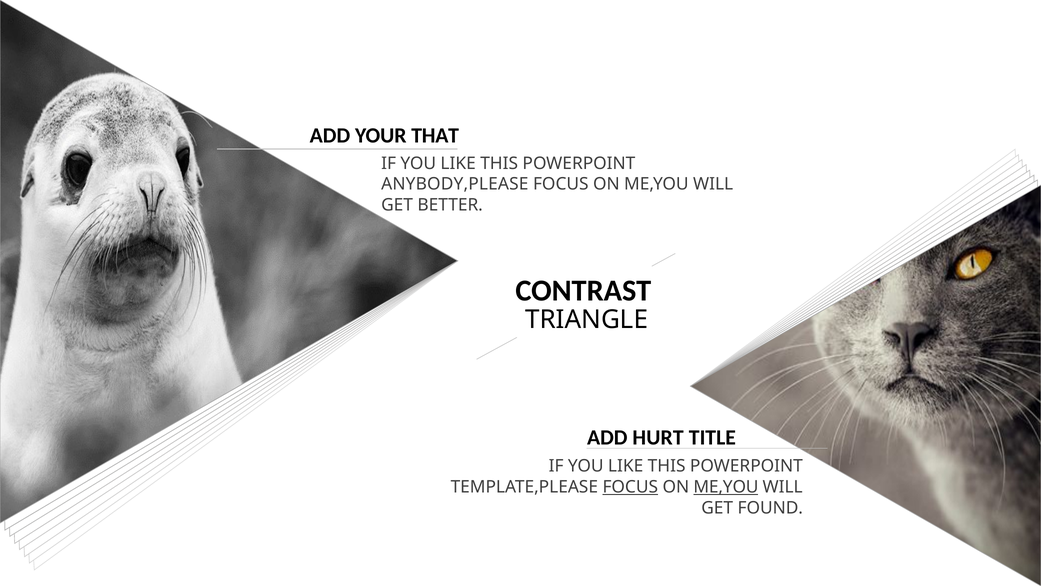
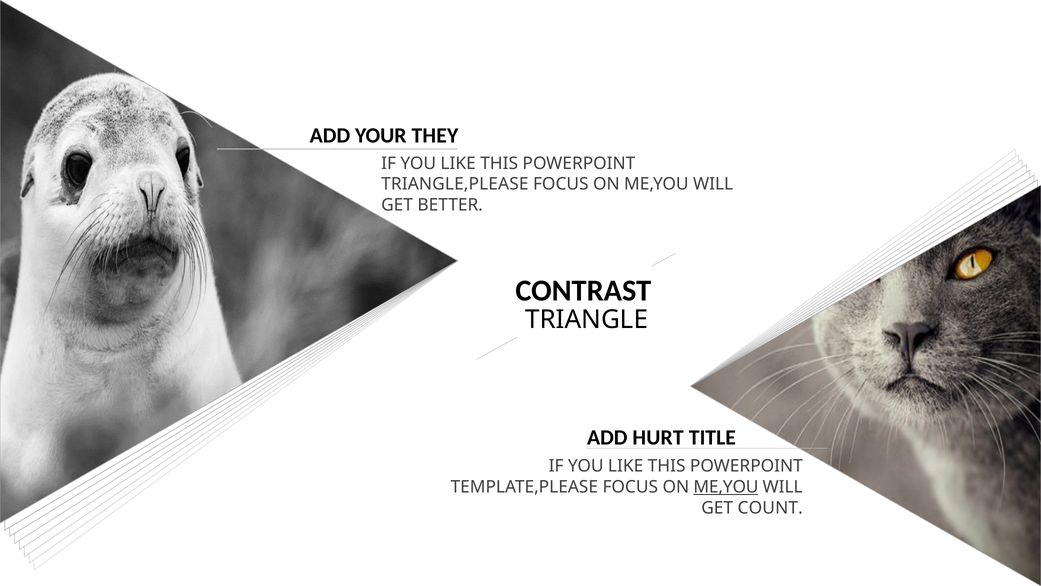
THAT: THAT -> THEY (435, 136)
ANYBODY,PLEASE: ANYBODY,PLEASE -> TRIANGLE,PLEASE (455, 184)
FOCUS underline: present -> none (630, 487)
FOUND: FOUND -> COUNT (770, 507)
